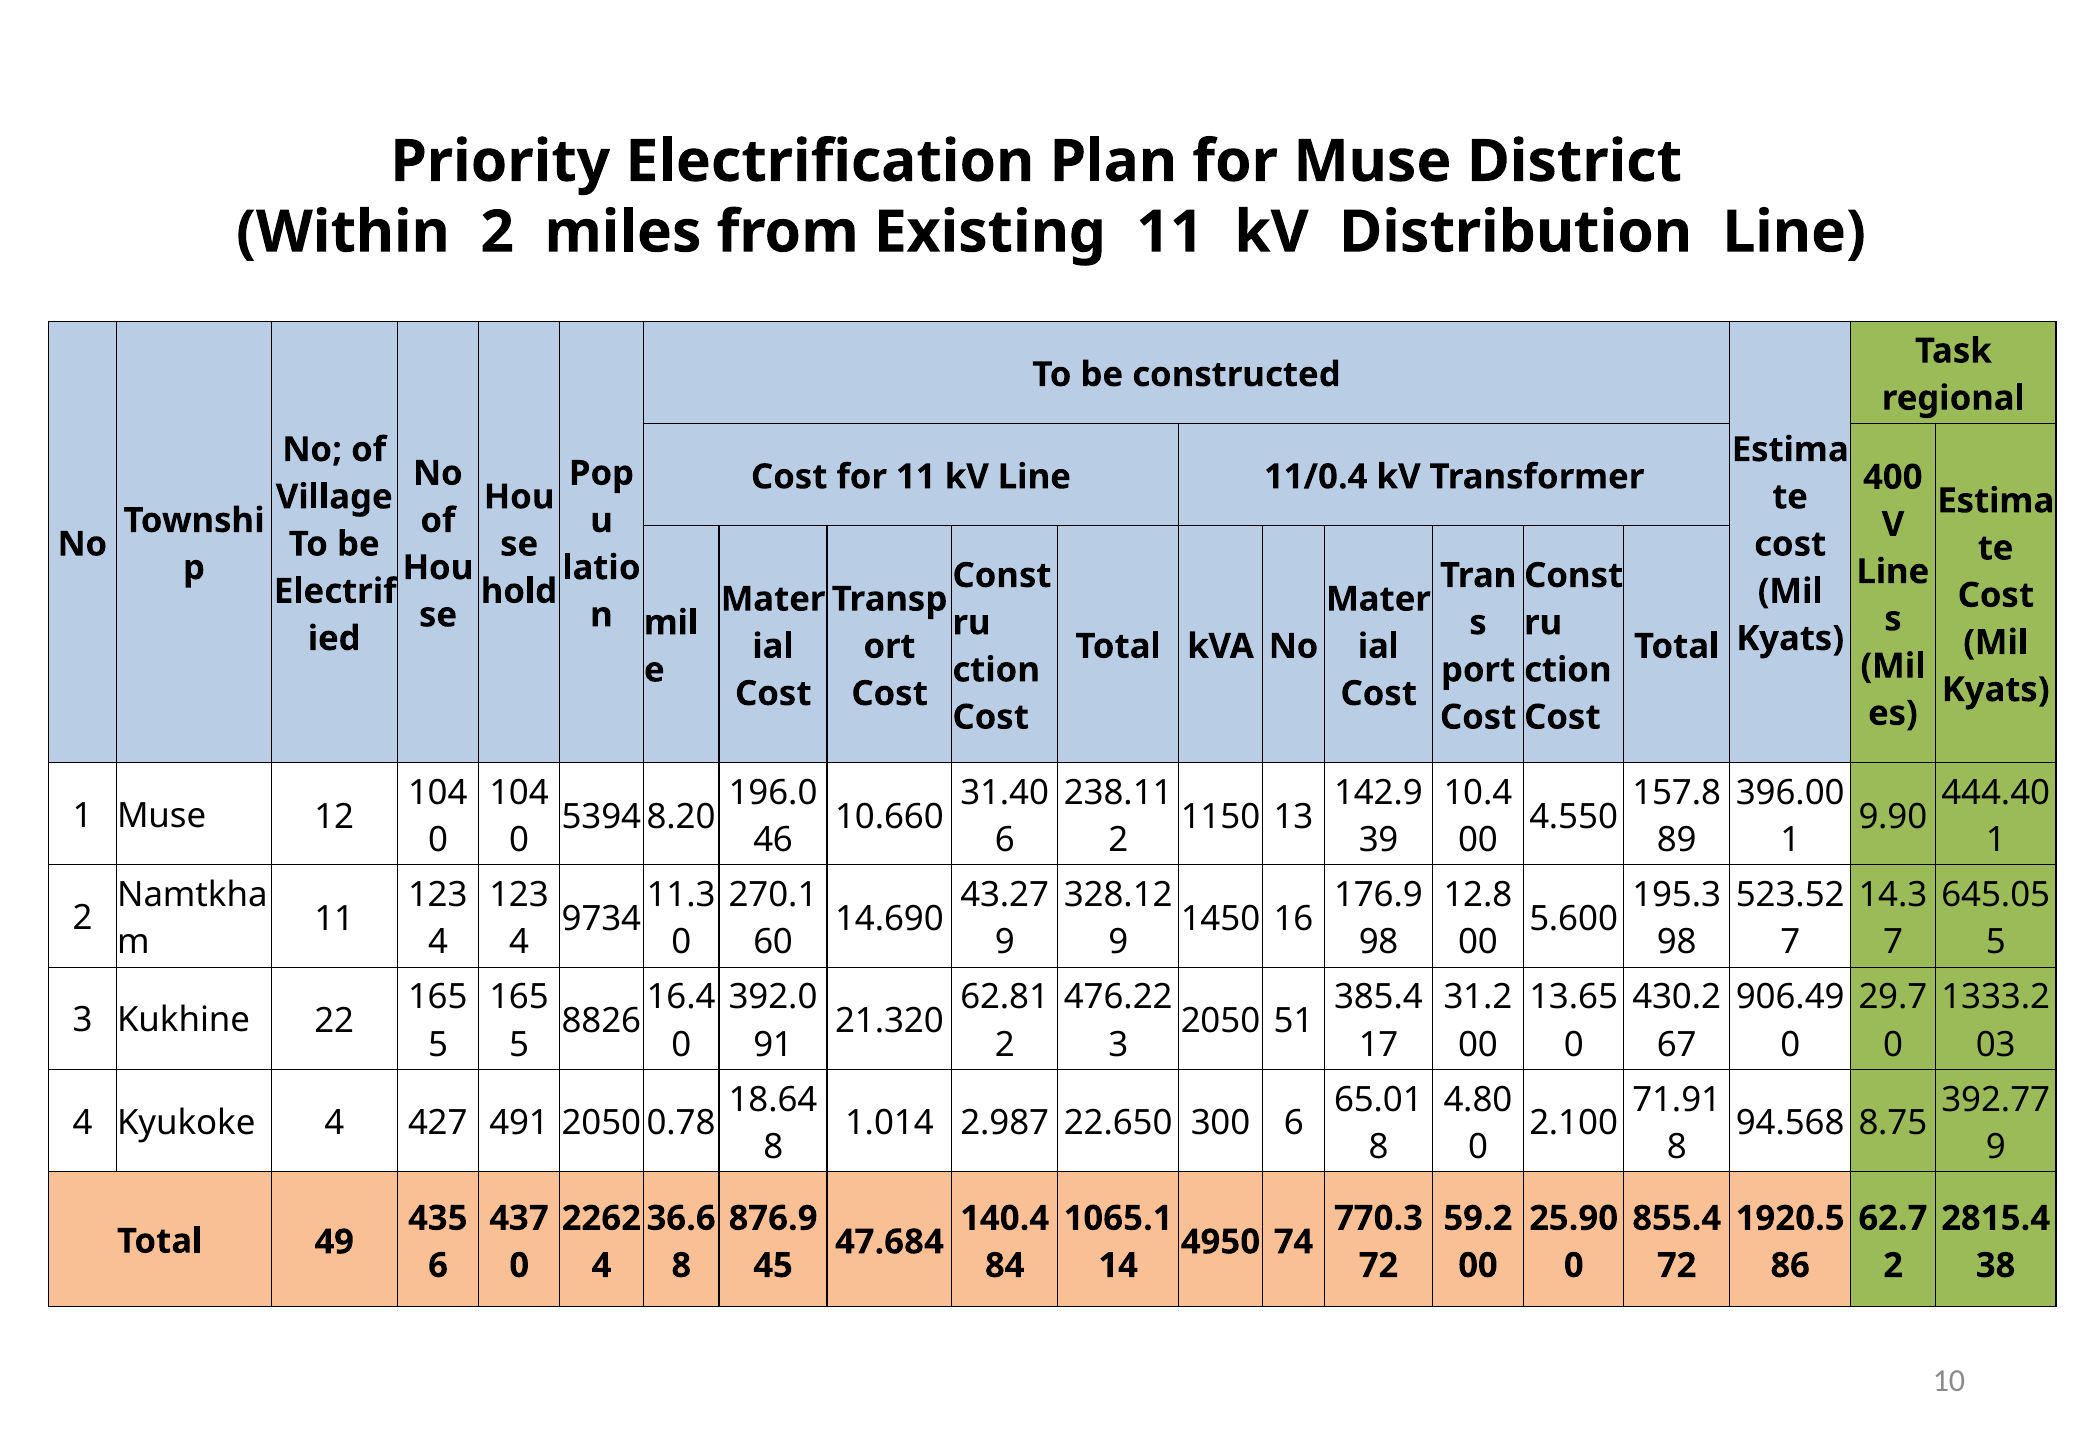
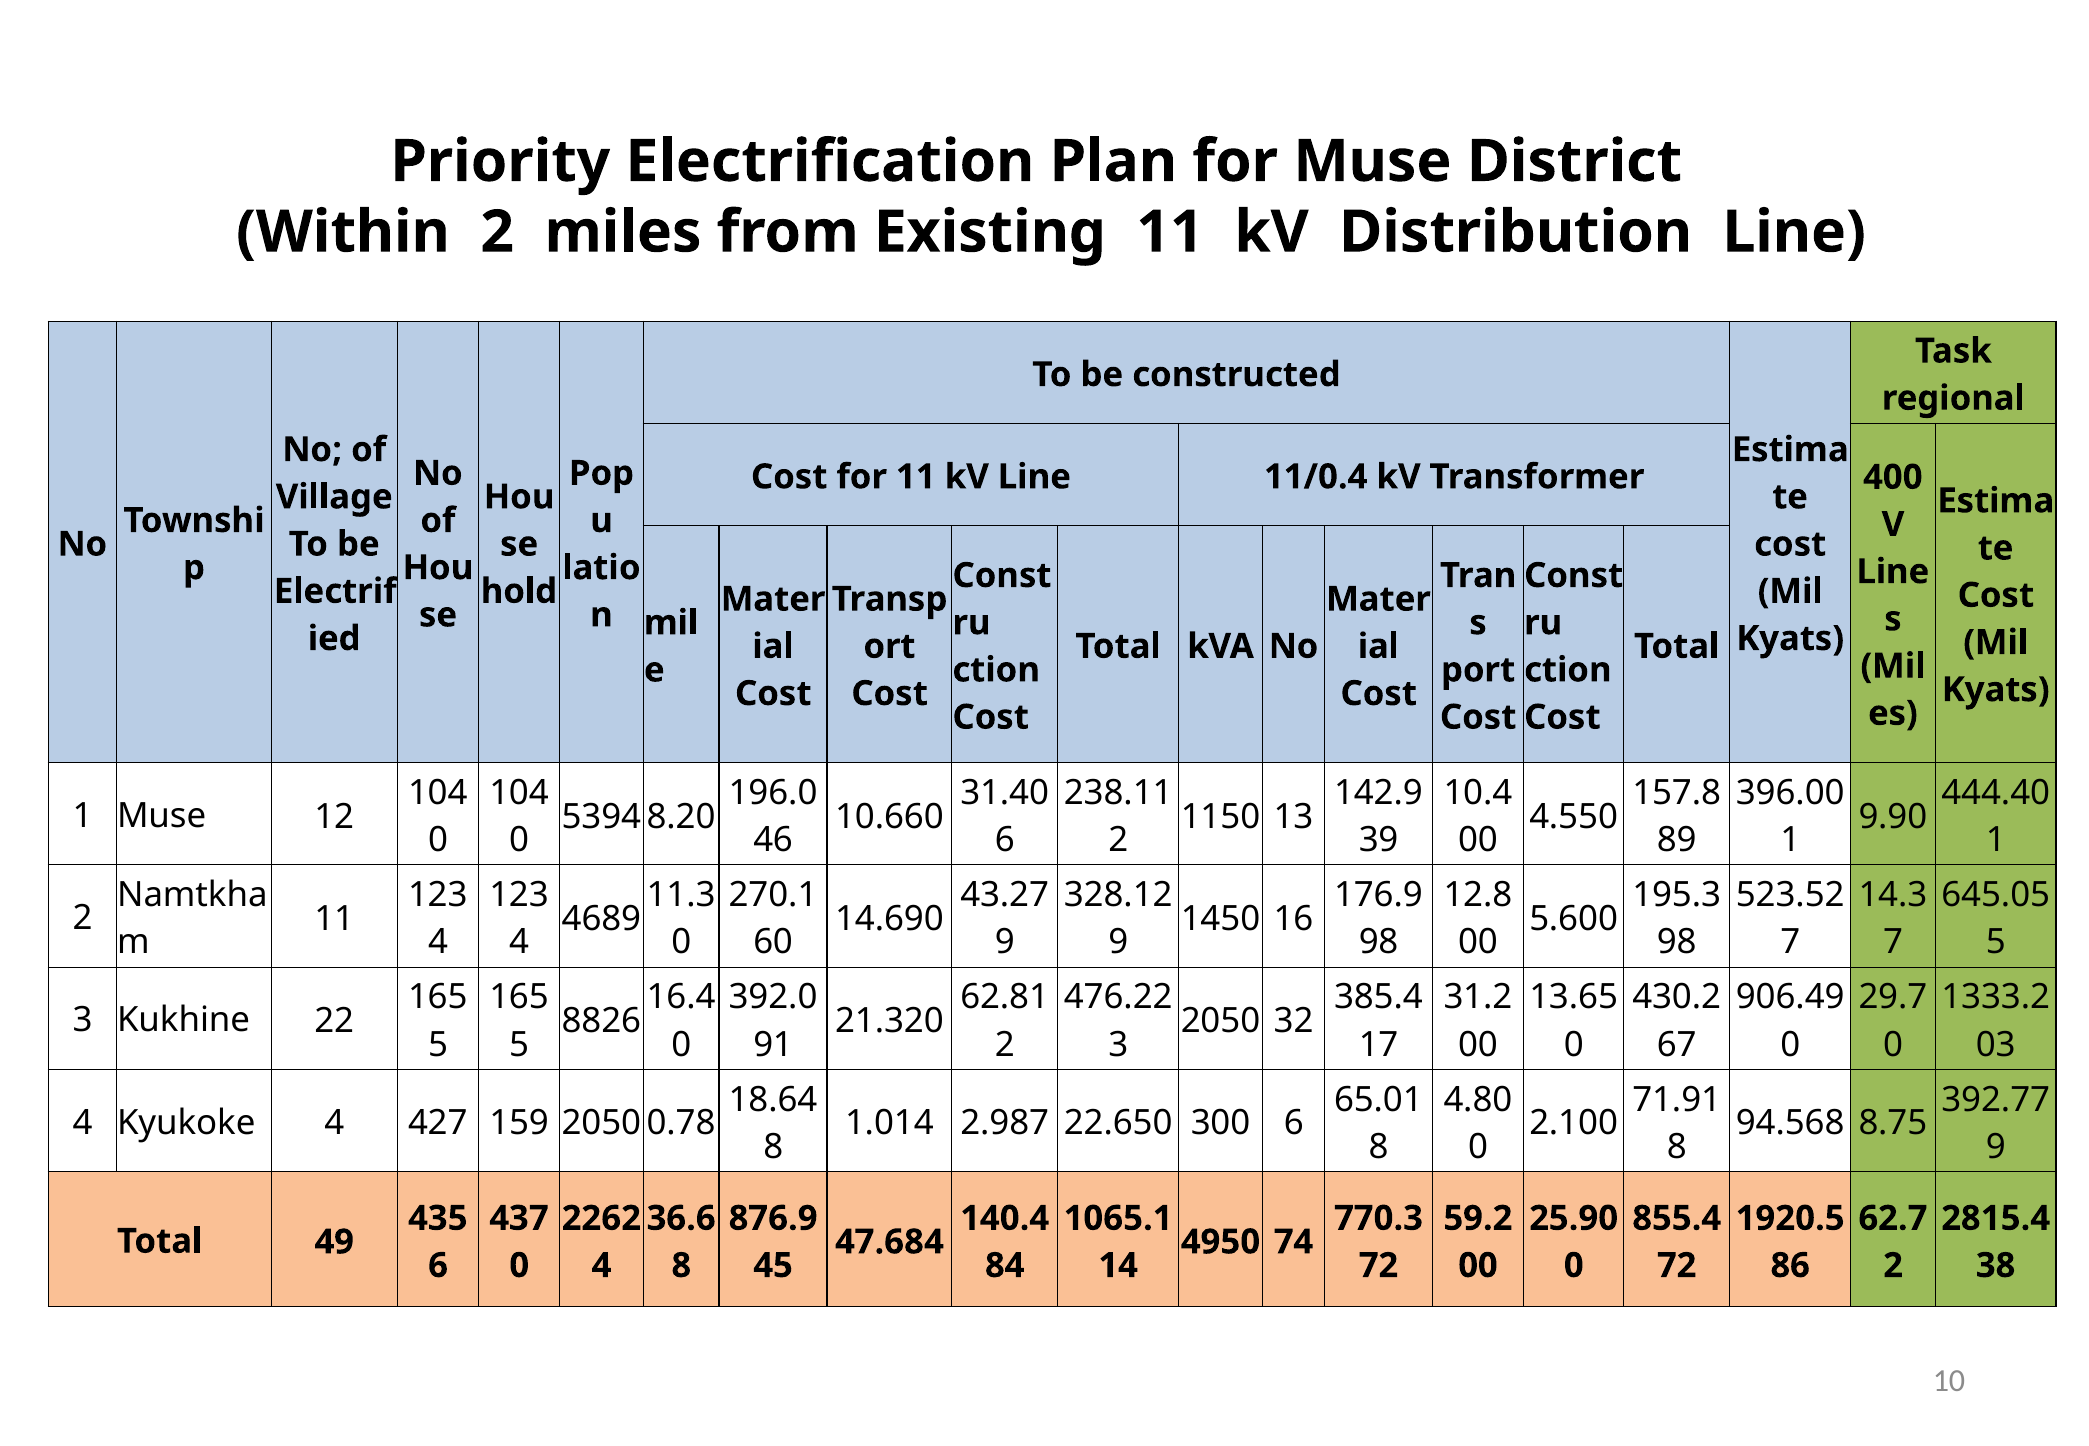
9734: 9734 -> 4689 (601, 919)
51: 51 -> 32 (1294, 1021)
491: 491 -> 159 (519, 1123)
